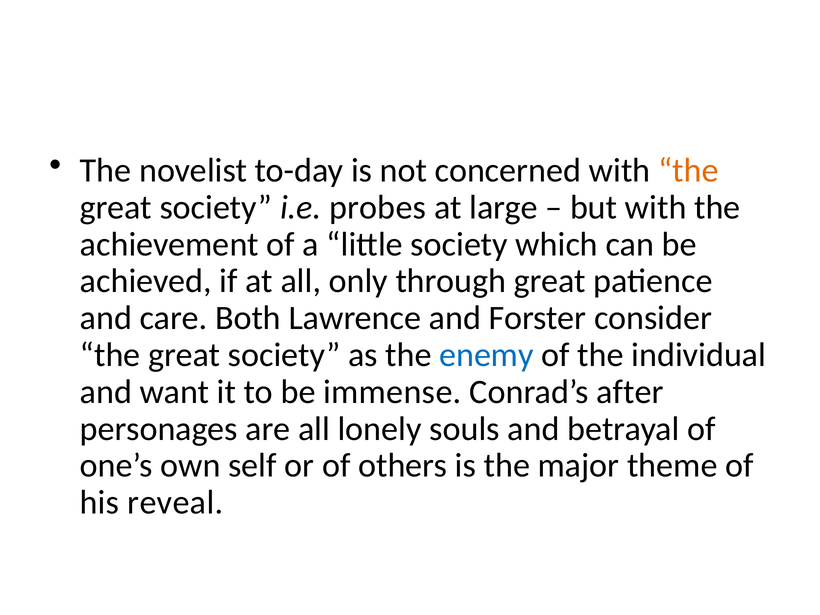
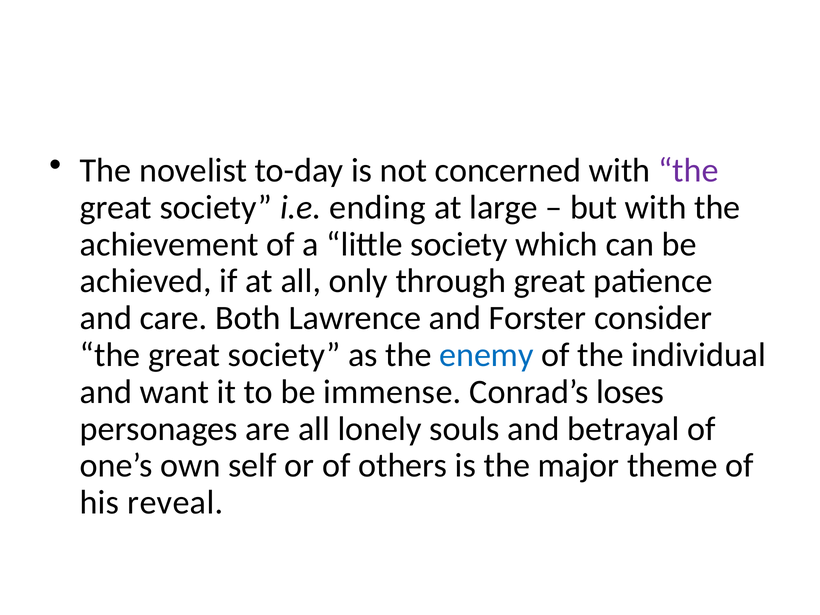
the colour: orange -> purple (688, 170)
probes: probes -> ending (378, 207)
after: after -> loses (630, 392)
